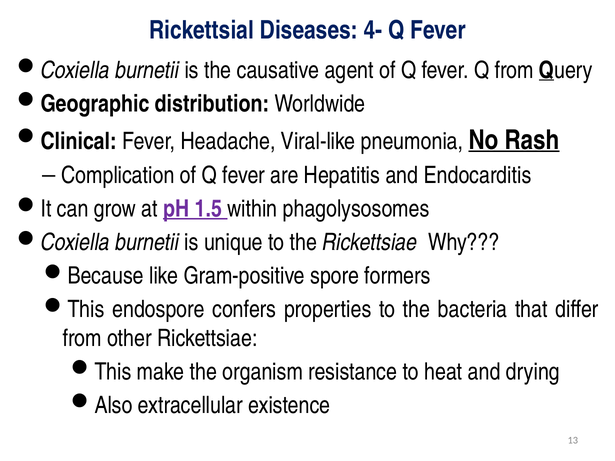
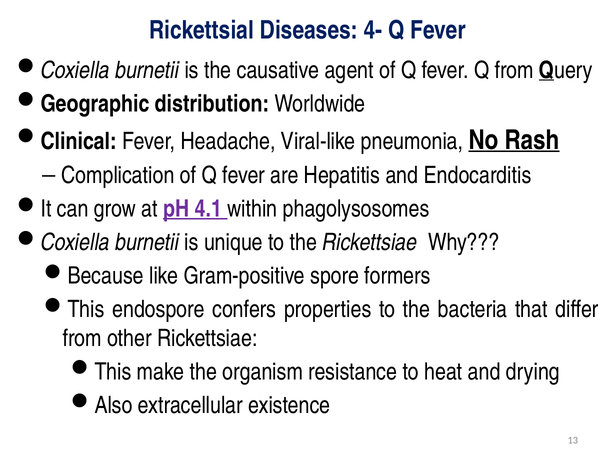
1.5: 1.5 -> 4.1 (208, 209)
